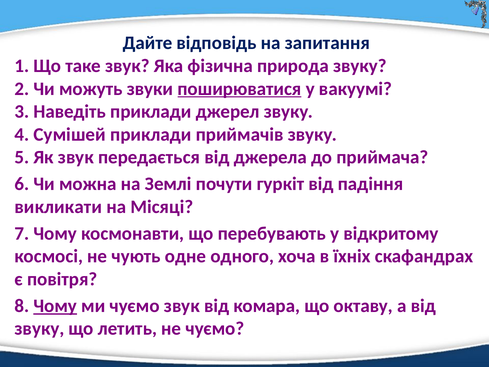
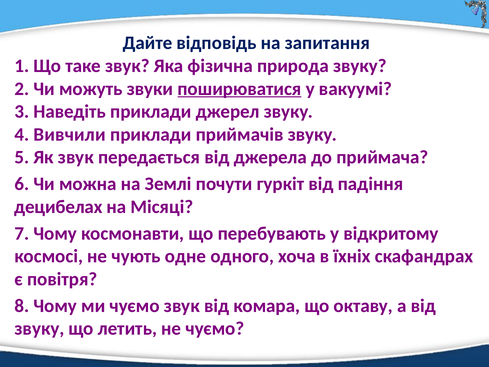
Сумішей: Сумішей -> Вивчили (70, 134)
викликати: викликати -> децибелах (58, 207)
Чому underline: present -> none (55, 306)
